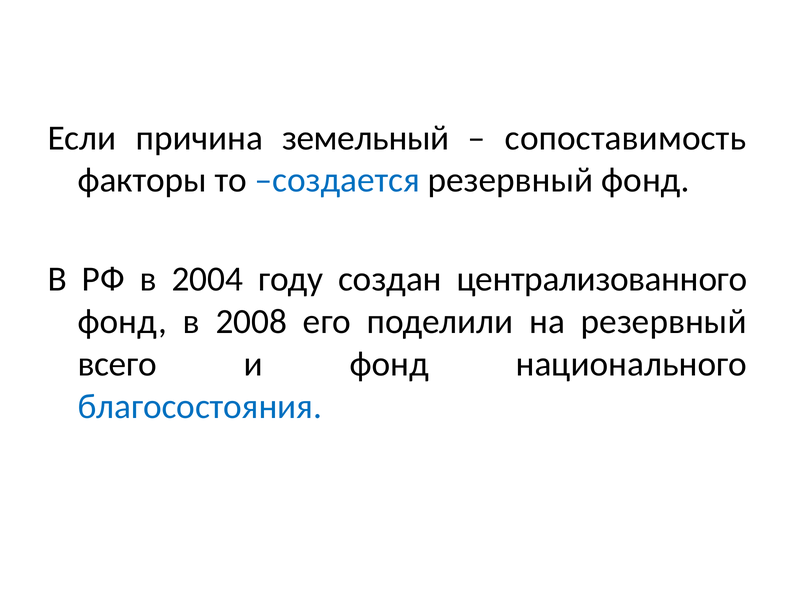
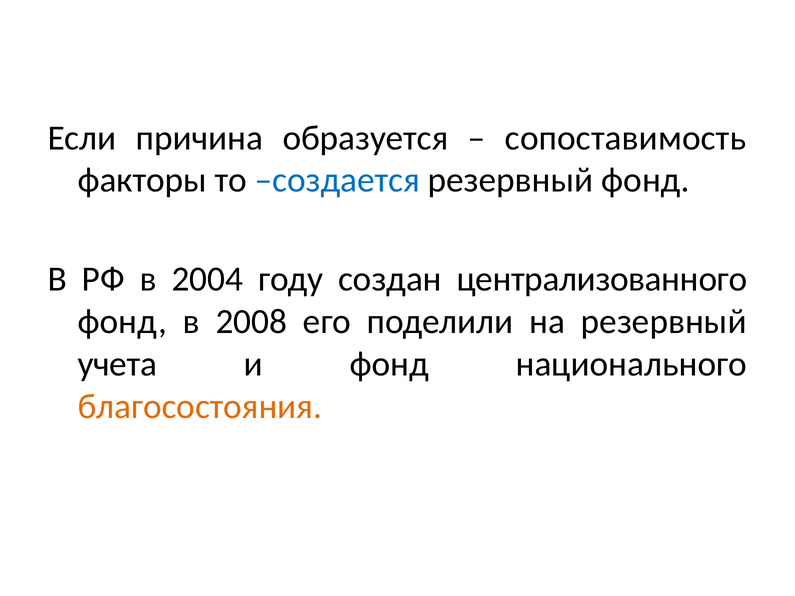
земельный: земельный -> образуется (366, 138)
всего: всего -> учета (117, 364)
благосостояния colour: blue -> orange (200, 407)
